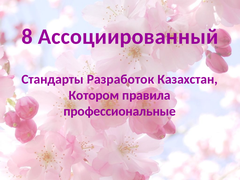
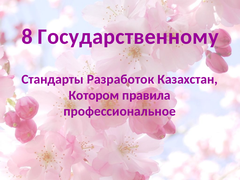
Ассоциированный: Ассоциированный -> Государственному (128, 37)
профессиональные: профессиональные -> профессиональное (120, 111)
